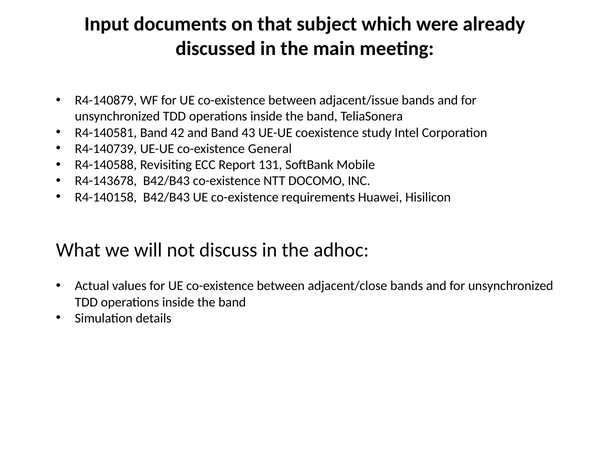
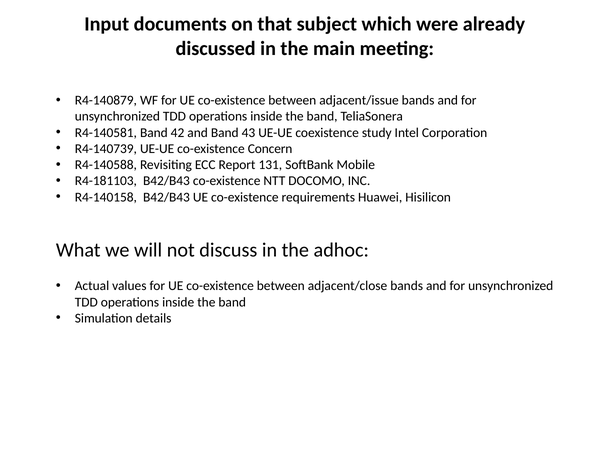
General: General -> Concern (270, 149)
R4-143678: R4-143678 -> R4-181103 (106, 181)
